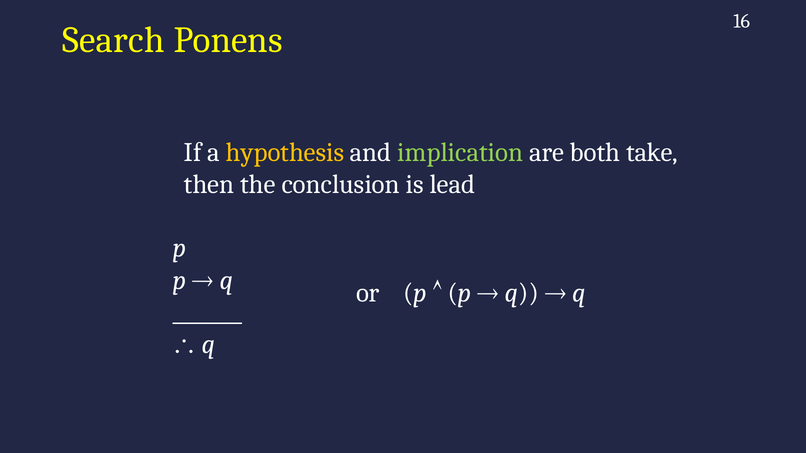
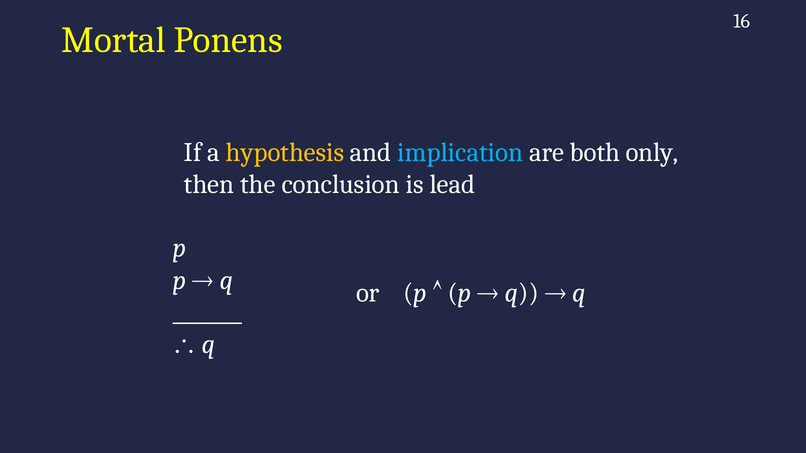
Search: Search -> Mortal (114, 40)
implication colour: light green -> light blue (460, 152)
take: take -> only (652, 152)
